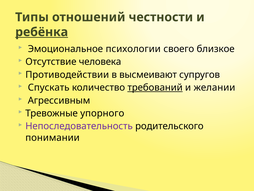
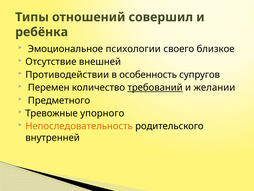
честности: честности -> совершил (161, 17)
ребёнка underline: present -> none (42, 32)
человека: человека -> внешней (100, 62)
высмеивают: высмеивают -> особенность (148, 74)
Спускать: Спускать -> Перемен (49, 87)
Агрессивным: Агрессивным -> Предметного (59, 100)
Непоследовательность colour: purple -> orange (79, 126)
понимании: понимании -> внутренней (53, 137)
